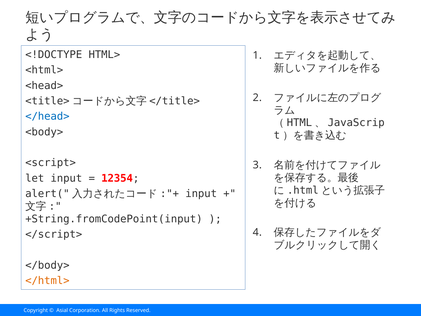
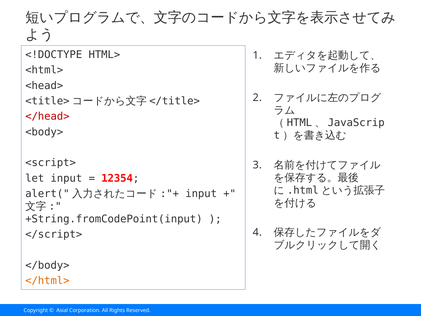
</head> colour: blue -> red (47, 116)
